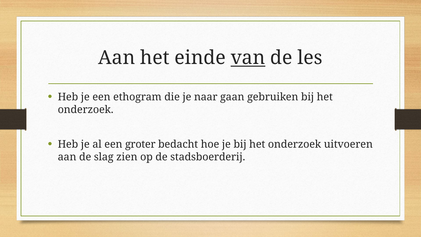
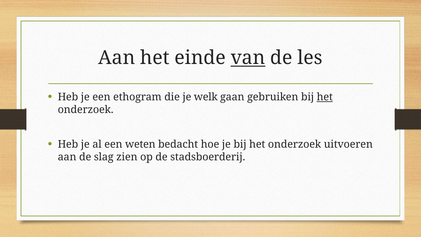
naar: naar -> welk (206, 97)
het underline: none -> present (325, 97)
groter: groter -> weten (140, 144)
